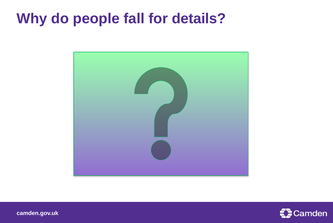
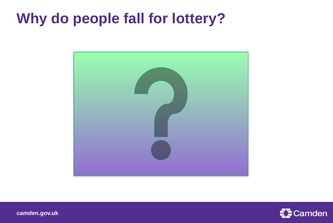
details: details -> lottery (199, 19)
